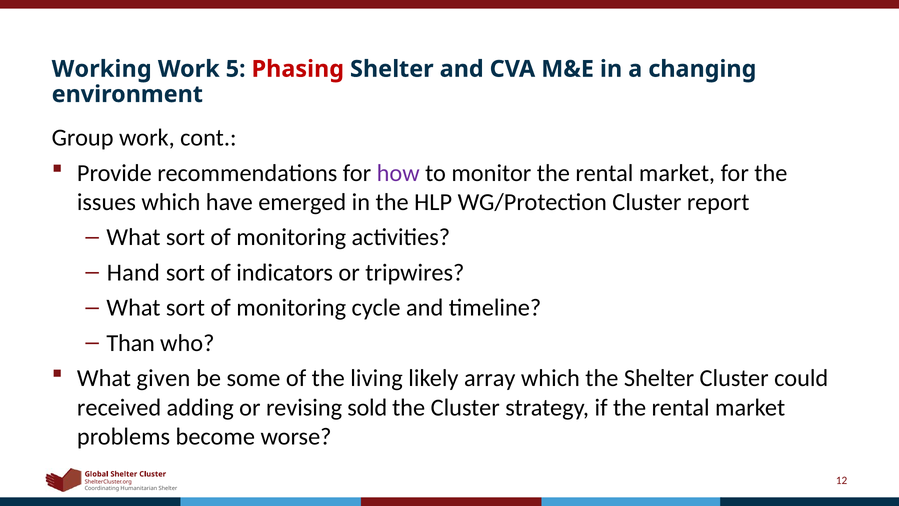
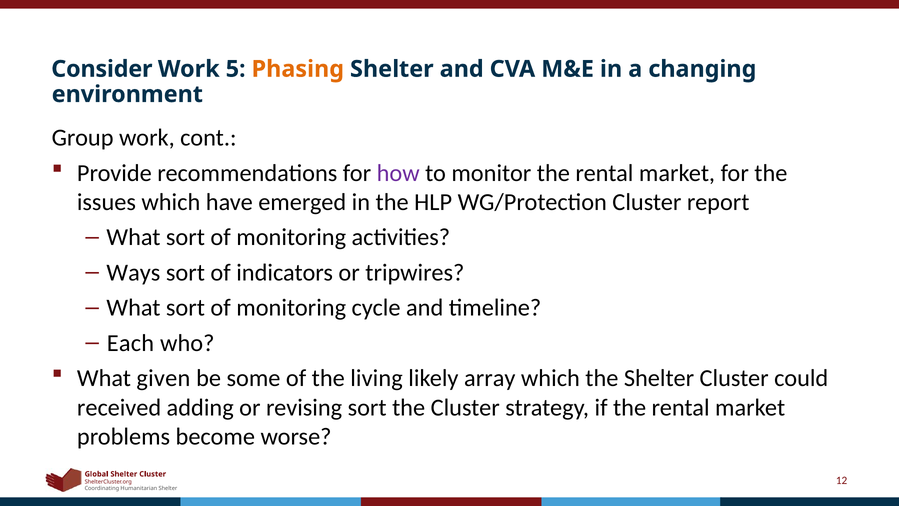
Working: Working -> Consider (102, 69)
Phasing colour: red -> orange (298, 69)
Hand: Hand -> Ways (133, 272)
Than: Than -> Each (130, 343)
revising sold: sold -> sort (367, 407)
